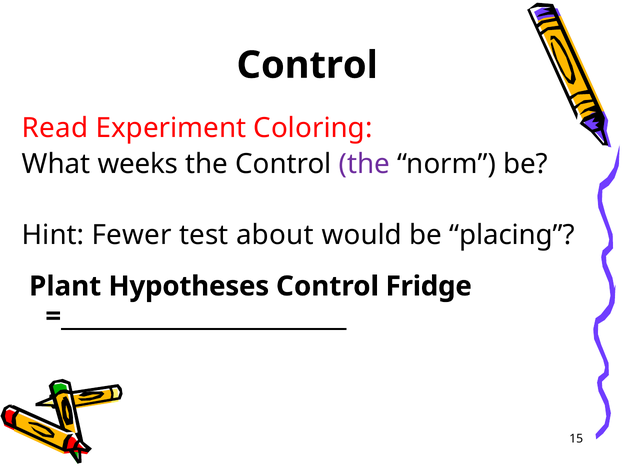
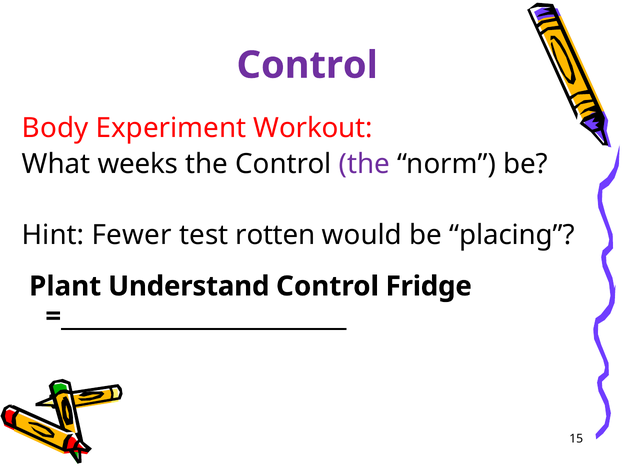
Control colour: black -> purple (307, 65)
Read: Read -> Body (55, 128)
Coloring: Coloring -> Workout (313, 128)
about: about -> rotten (275, 235)
Hypotheses: Hypotheses -> Understand (189, 286)
